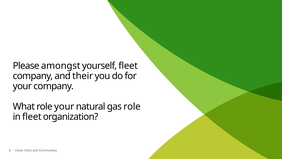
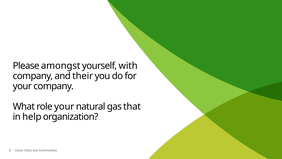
yourself fleet: fleet -> with (128, 66)
gas role: role -> that (132, 106)
in fleet: fleet -> help (32, 117)
